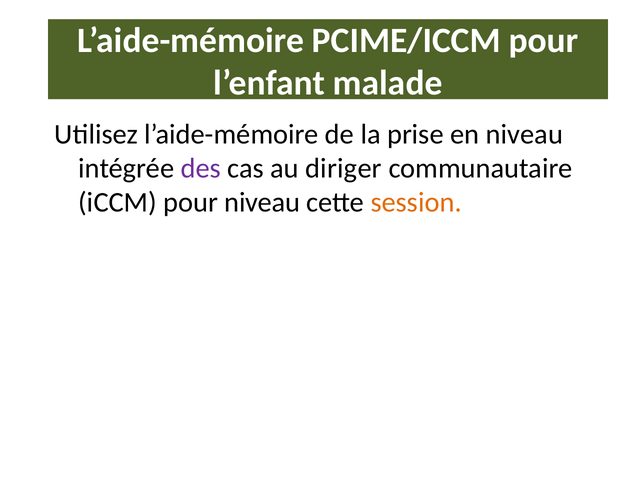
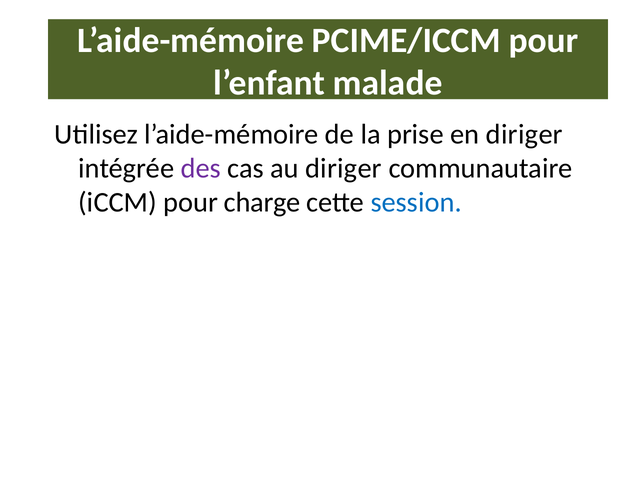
en niveau: niveau -> diriger (524, 134)
pour niveau: niveau -> charge (262, 203)
session colour: orange -> blue (416, 203)
